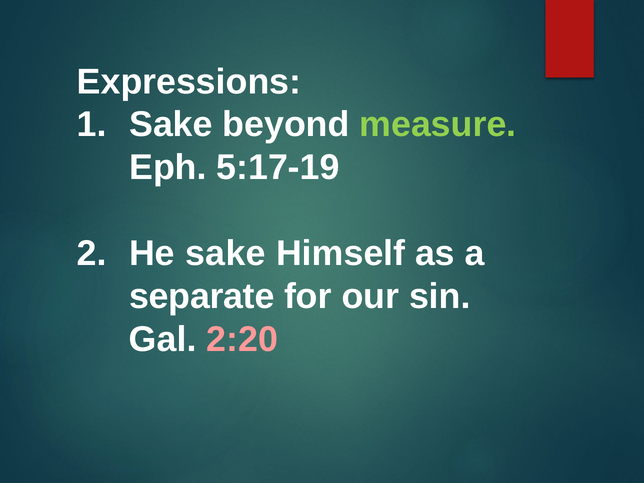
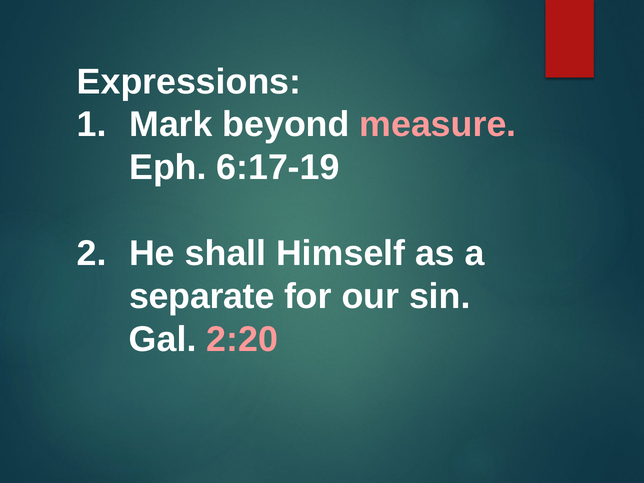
Sake: Sake -> Mark (171, 125)
measure colour: light green -> pink (438, 125)
5:17-19: 5:17-19 -> 6:17-19 (278, 168)
He sake: sake -> shall (226, 253)
